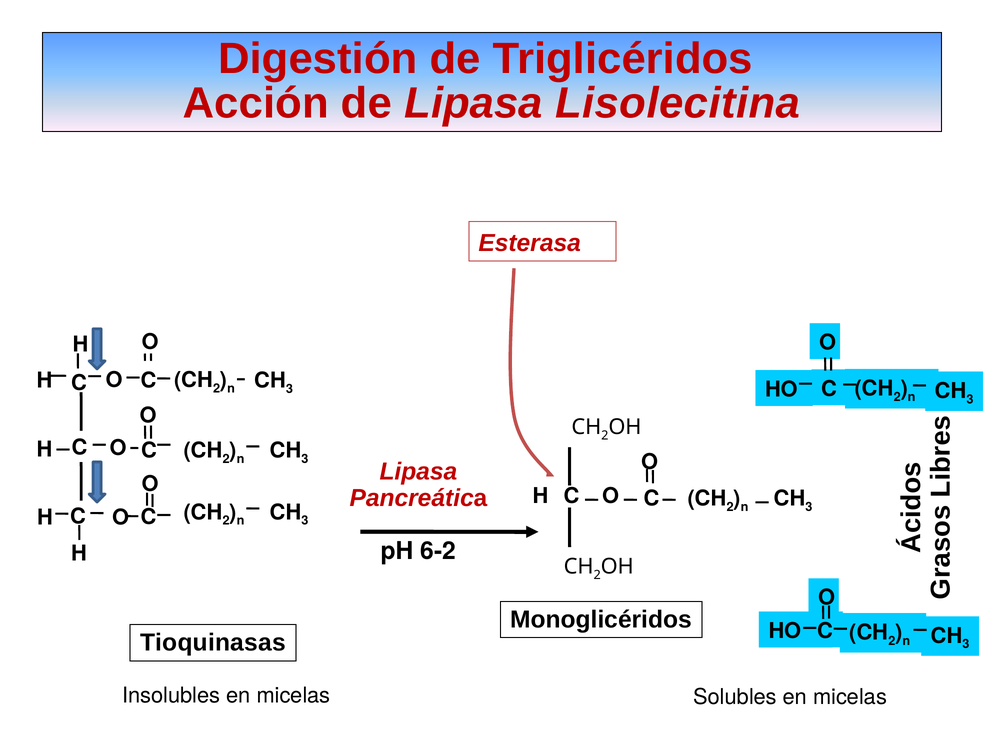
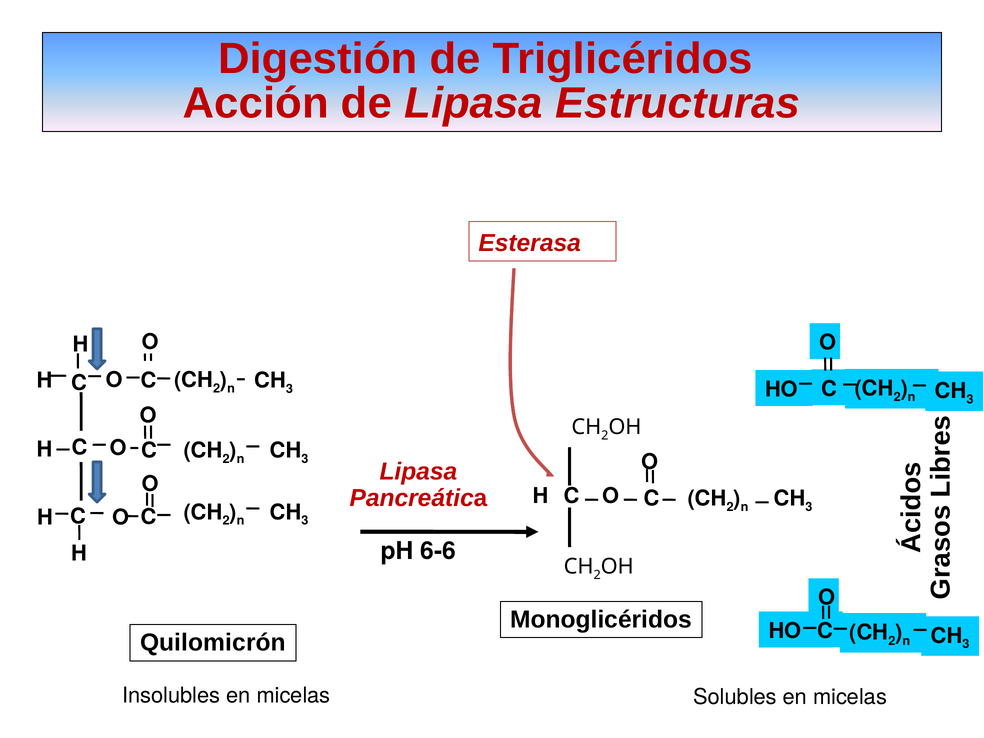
Lisolecitina: Lisolecitina -> Estructuras (678, 103)
6-2: 6-2 -> 6-6 (438, 551)
Tioquinasas: Tioquinasas -> Quilomicrón (213, 643)
